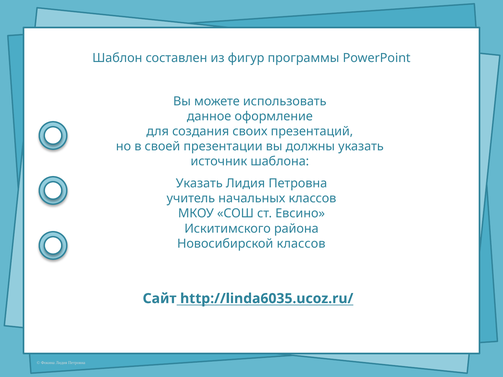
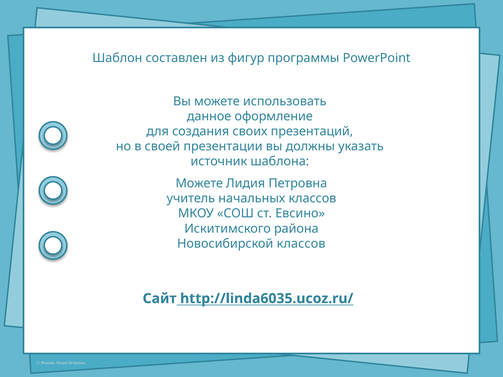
Указать: Указать -> Можете (199, 183)
